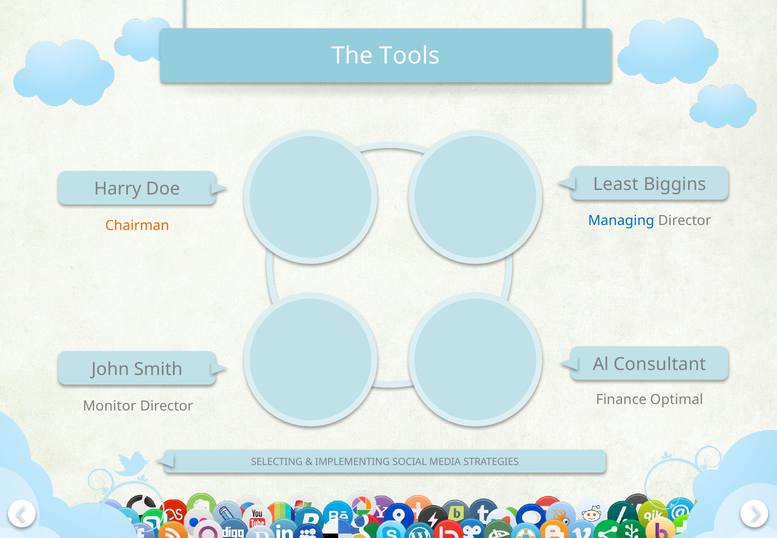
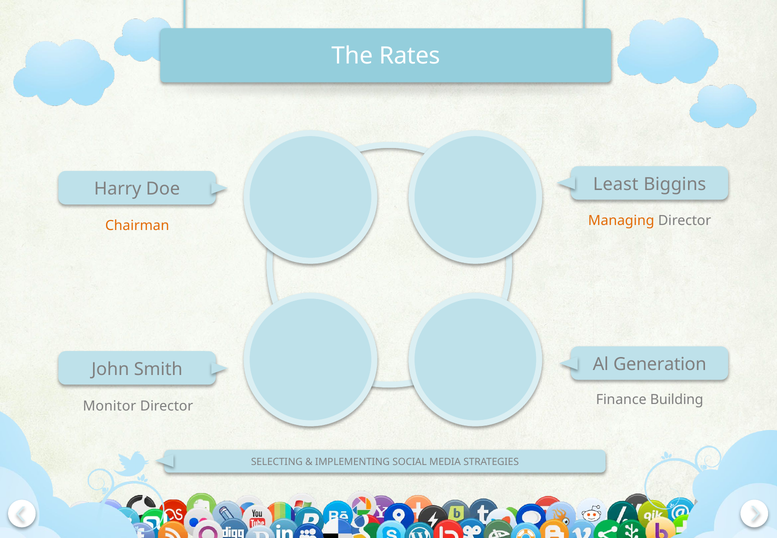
Tools: Tools -> Rates (410, 56)
Managing colour: blue -> orange (621, 220)
Consultant: Consultant -> Generation (660, 364)
Optimal: Optimal -> Building (677, 400)
